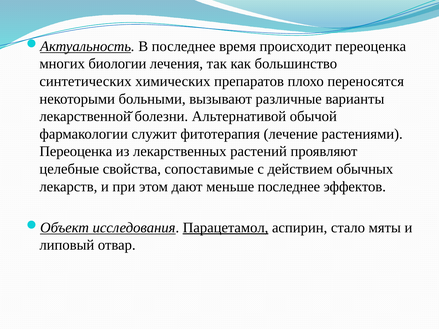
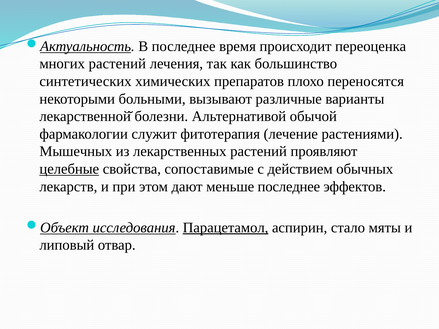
многих биологии: биологии -> растений (117, 64)
Переоценка: Переоценка -> Мышечных (76, 152)
целебные underline: none -> present (69, 169)
